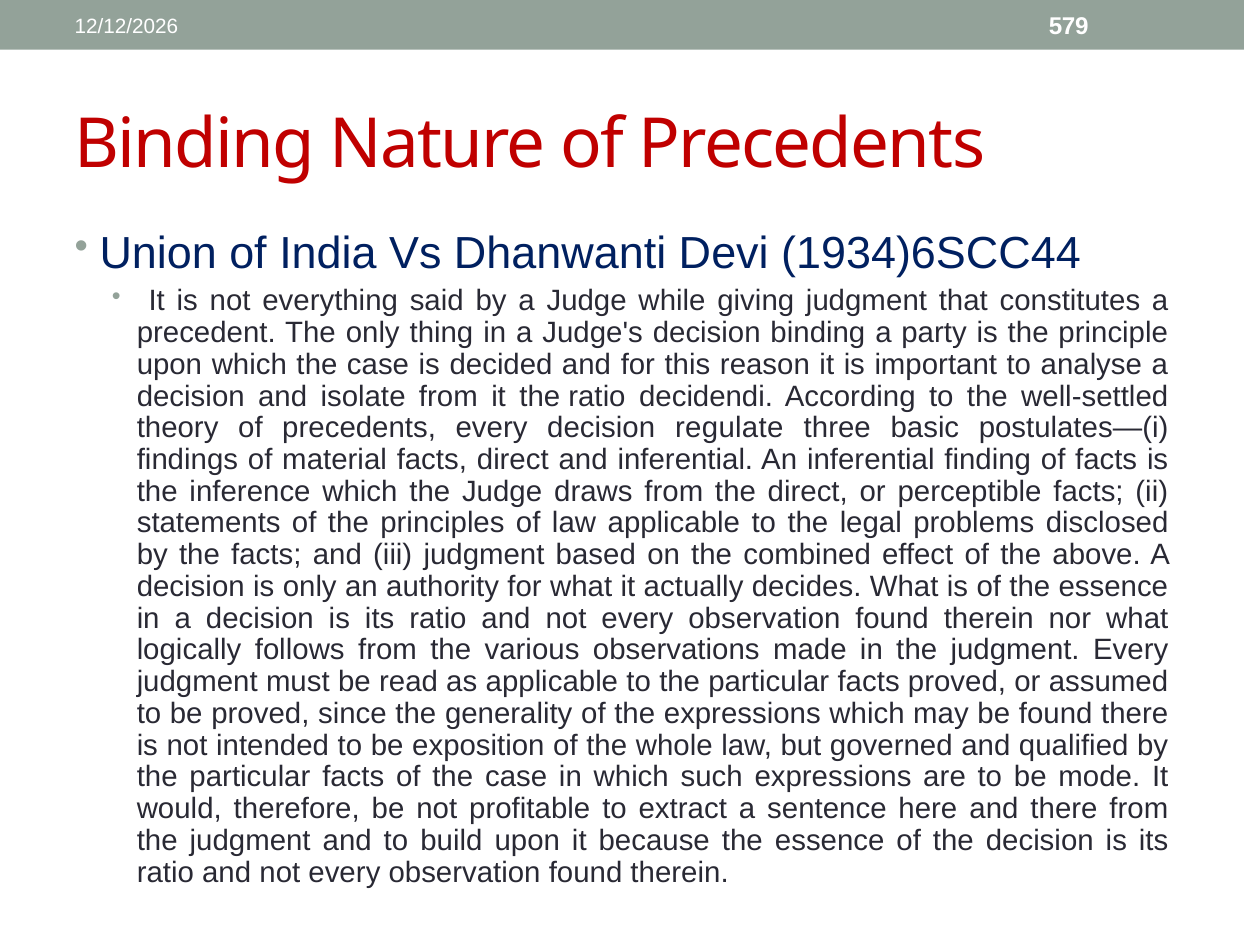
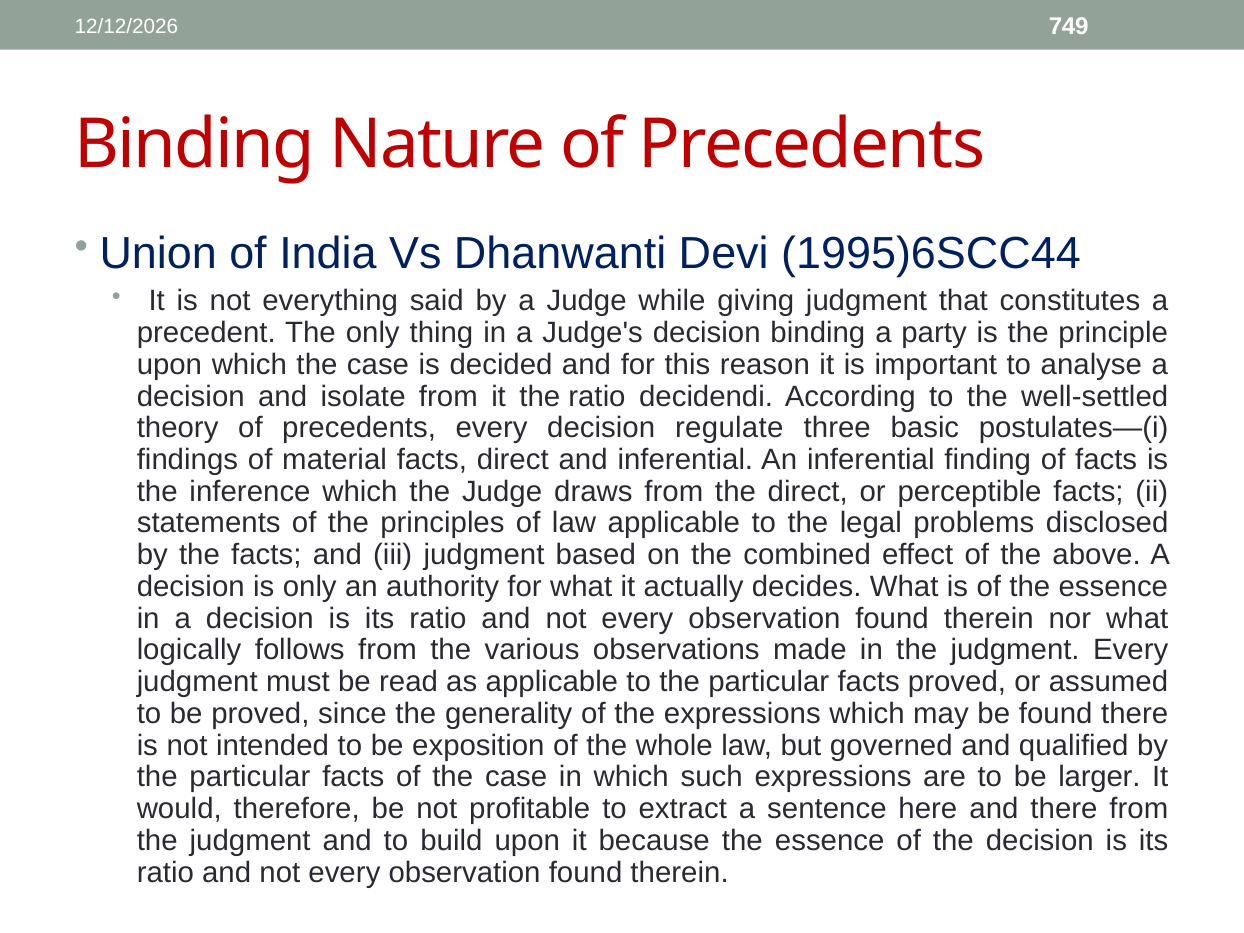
579: 579 -> 749 (1069, 27)
1934)6SCC44: 1934)6SCC44 -> 1995)6SCC44 (931, 254)
mode: mode -> larger (1099, 777)
